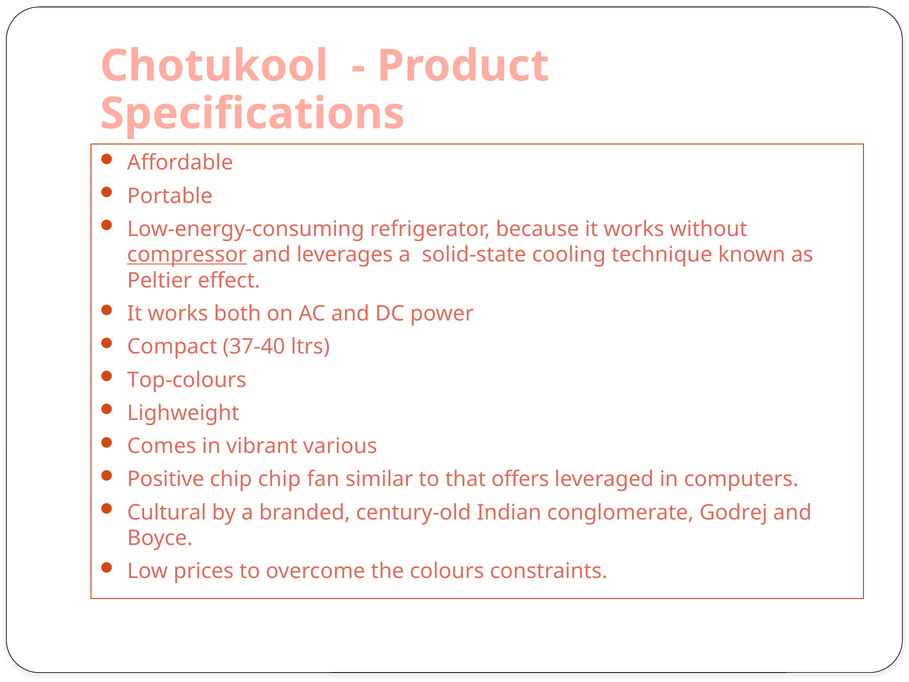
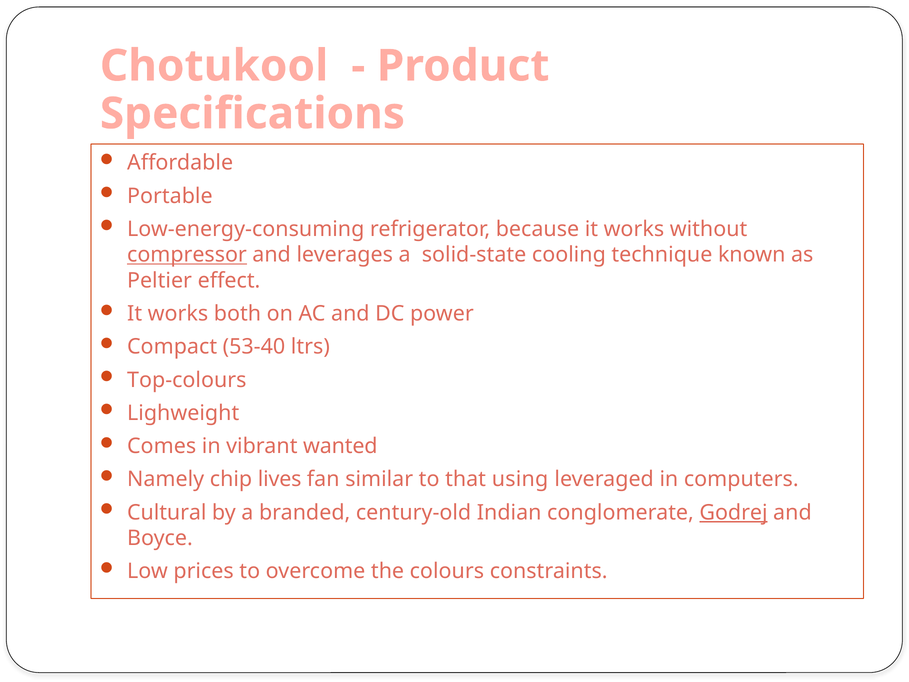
37-40: 37-40 -> 53-40 (254, 347)
various: various -> wanted (340, 446)
Positive: Positive -> Namely (166, 479)
chip chip: chip -> lives (280, 479)
offers: offers -> using (520, 479)
Godrej underline: none -> present (734, 512)
